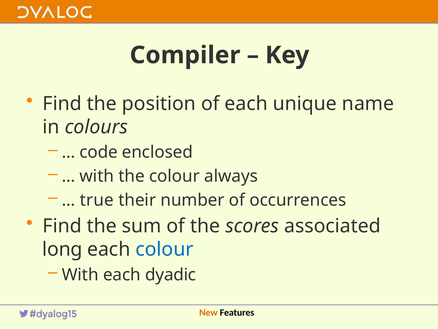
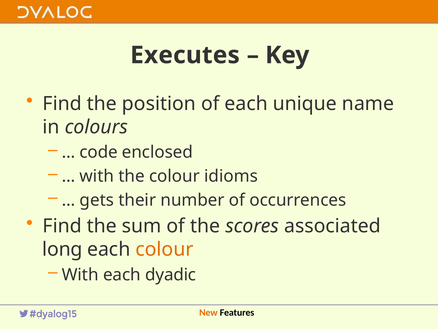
Compiler: Compiler -> Executes (185, 55)
always: always -> idioms (231, 176)
true: true -> gets (97, 200)
colour colour: blue -> orange (164, 249)
